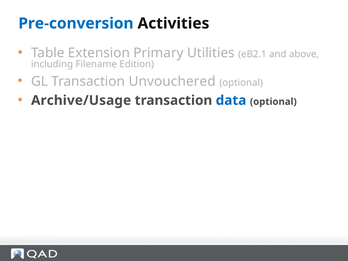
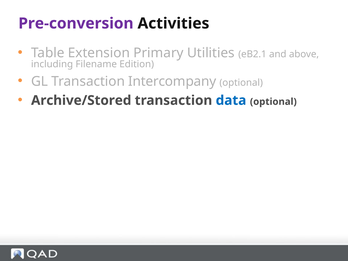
Pre-conversion colour: blue -> purple (76, 23)
Unvouchered: Unvouchered -> Intercompany (172, 81)
Archive/Usage: Archive/Usage -> Archive/Stored (81, 100)
